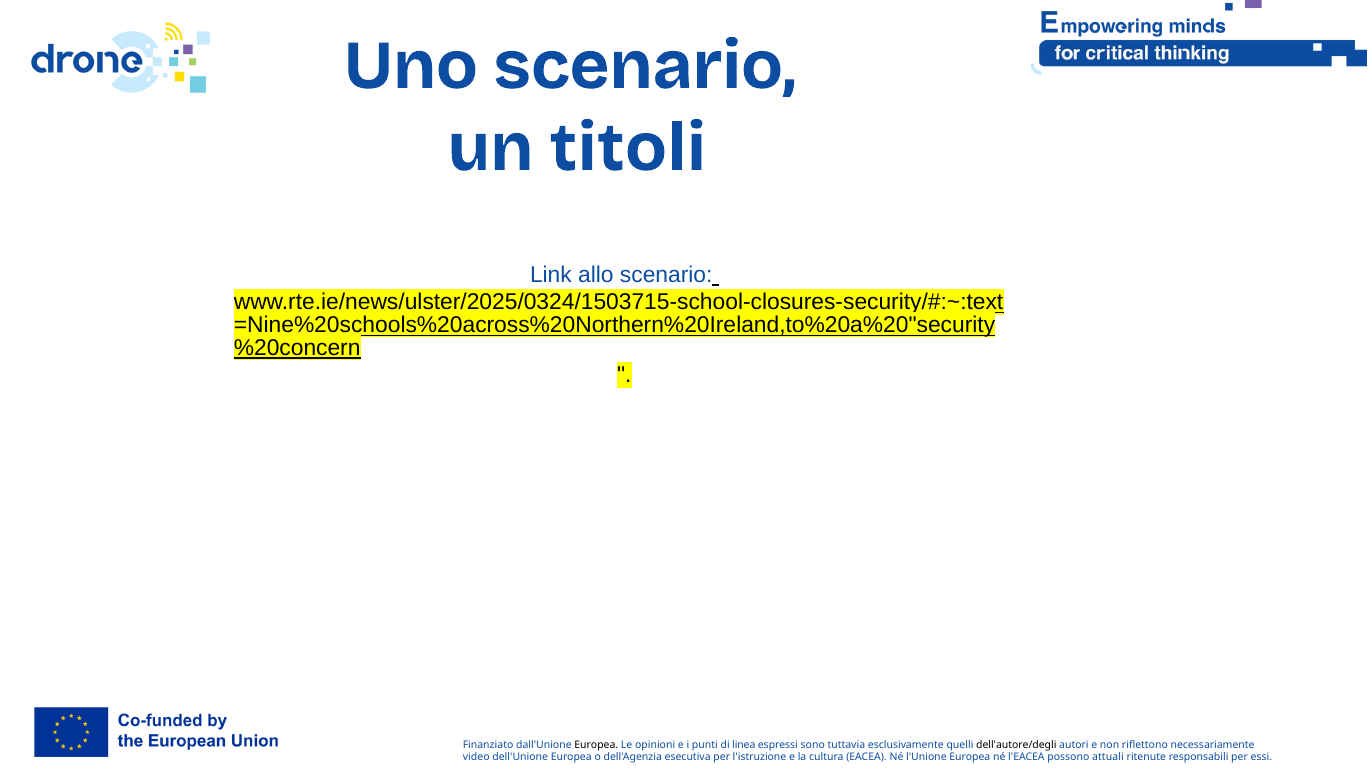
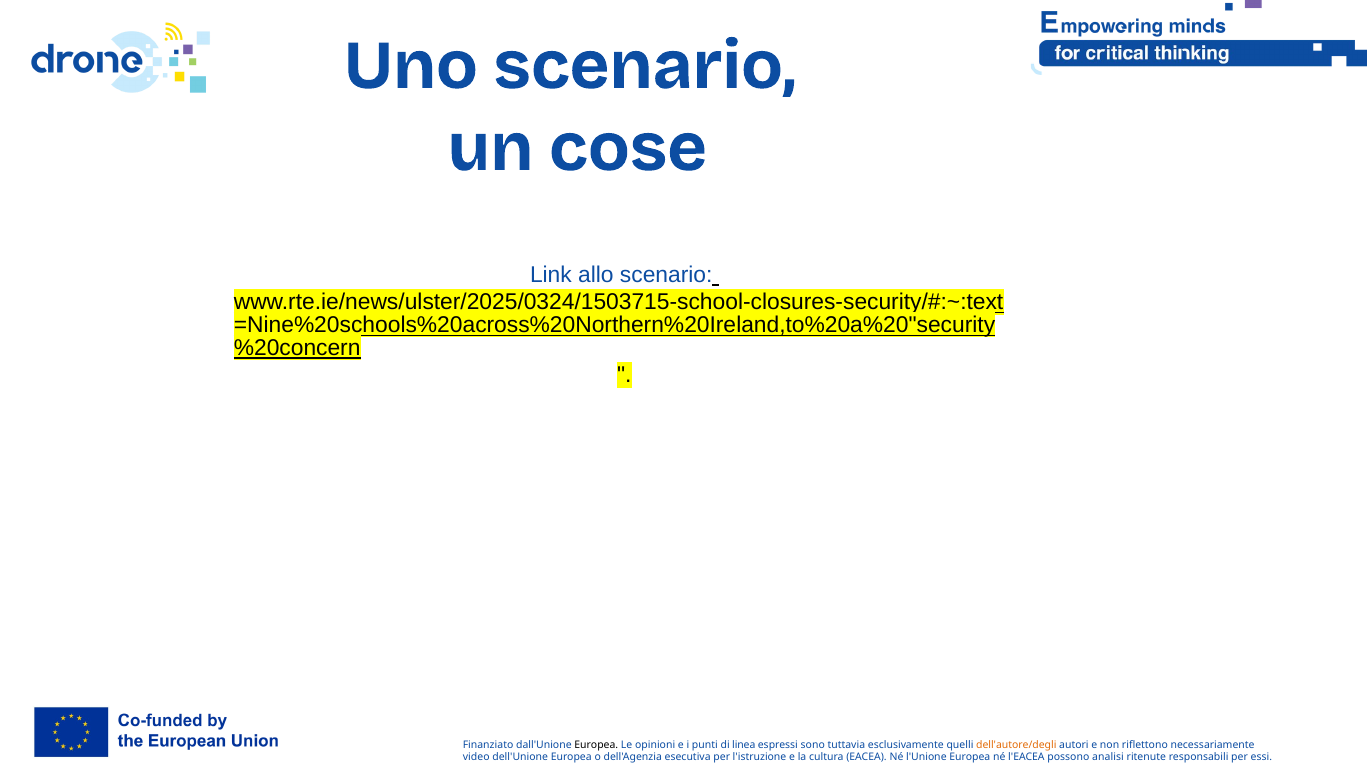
titoli: titoli -> cose (628, 147)
dell'autore/degli colour: black -> orange (1016, 745)
attuali: attuali -> analisi (1108, 758)
